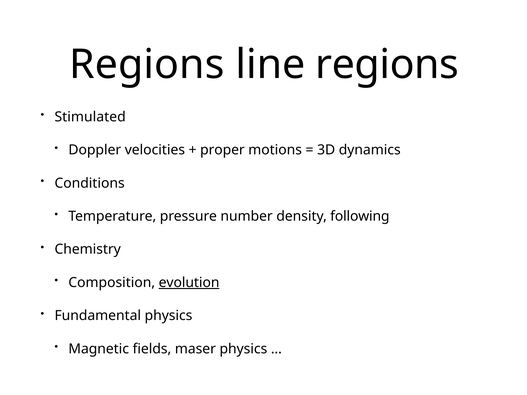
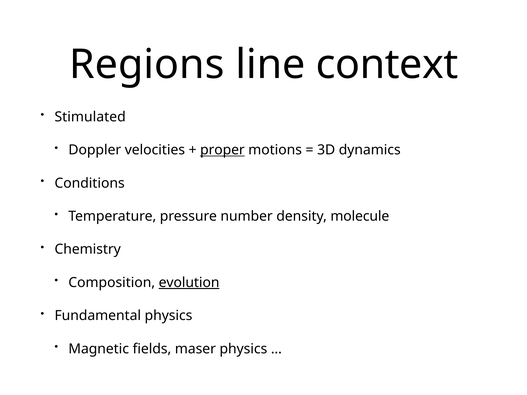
line regions: regions -> context (387, 65)
proper underline: none -> present (222, 150)
following: following -> molecule (360, 216)
